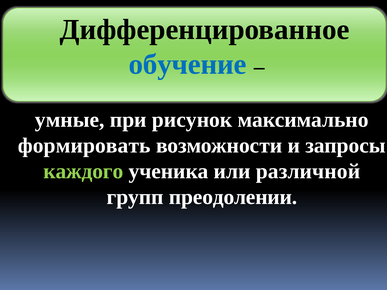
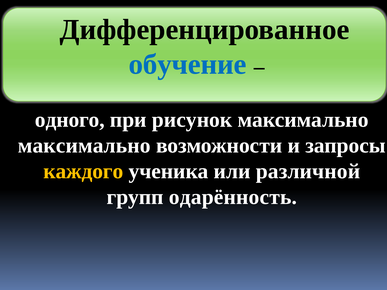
умные: умные -> одного (70, 120)
формировать: формировать -> максимально (84, 146)
каждого colour: light green -> yellow (83, 172)
преодолении: преодолении -> одарённость (233, 197)
